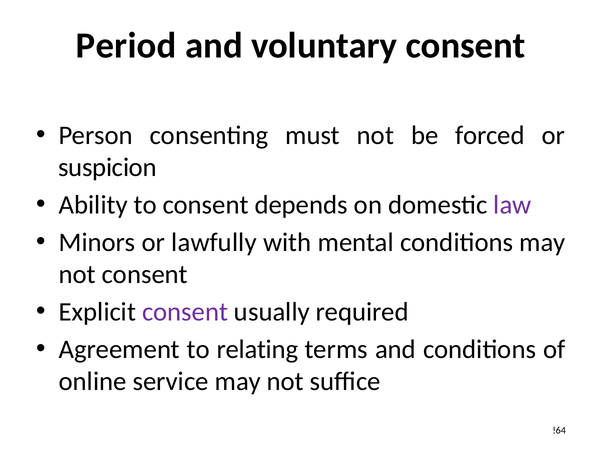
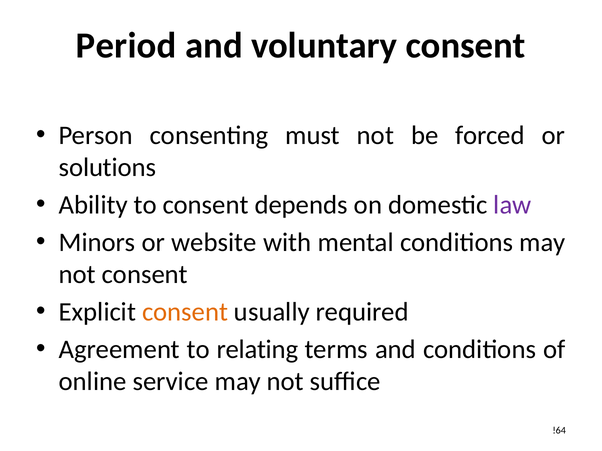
suspicion: suspicion -> solutions (107, 168)
lawfully: lawfully -> website (214, 243)
consent colour: purple -> orange (185, 312)
